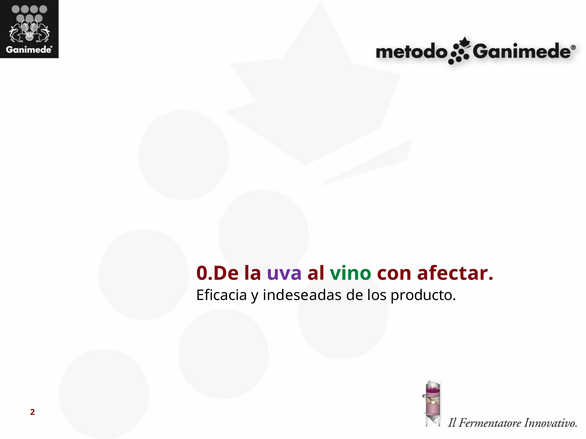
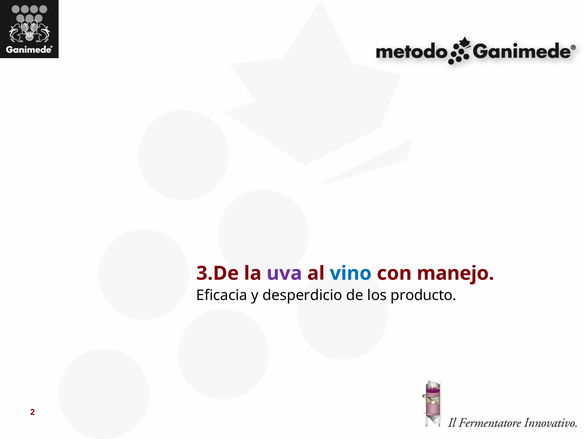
0.De: 0.De -> 3.De (218, 274)
vino colour: green -> blue (351, 274)
afectar: afectar -> manejo (455, 274)
indeseadas: indeseadas -> desperdicio (302, 296)
